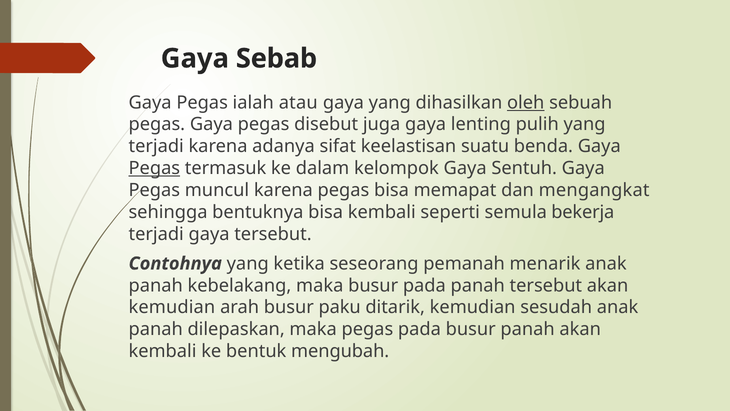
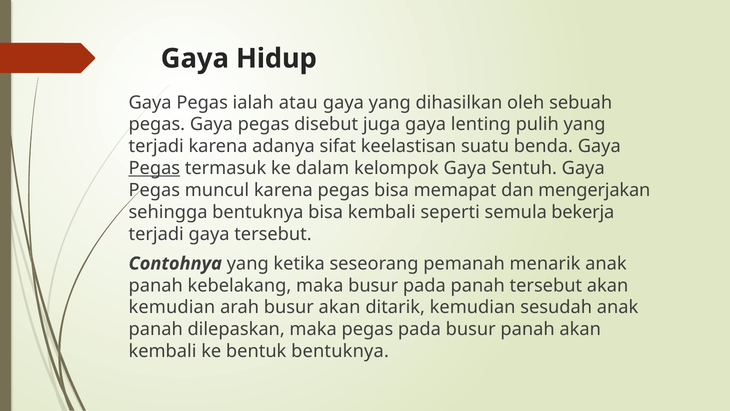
Sebab: Sebab -> Hidup (276, 58)
oleh underline: present -> none (526, 102)
mengangkat: mengangkat -> mengerjakan (594, 190)
busur paku: paku -> akan (340, 307)
bentuk mengubah: mengubah -> bentuknya (340, 351)
